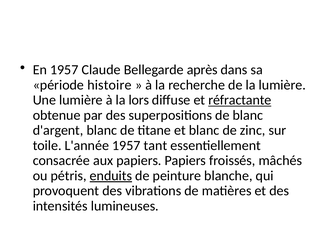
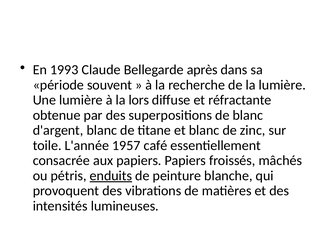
En 1957: 1957 -> 1993 (64, 70)
histoire: histoire -> souvent (110, 85)
réfractante underline: present -> none (240, 100)
tant: tant -> café (156, 145)
